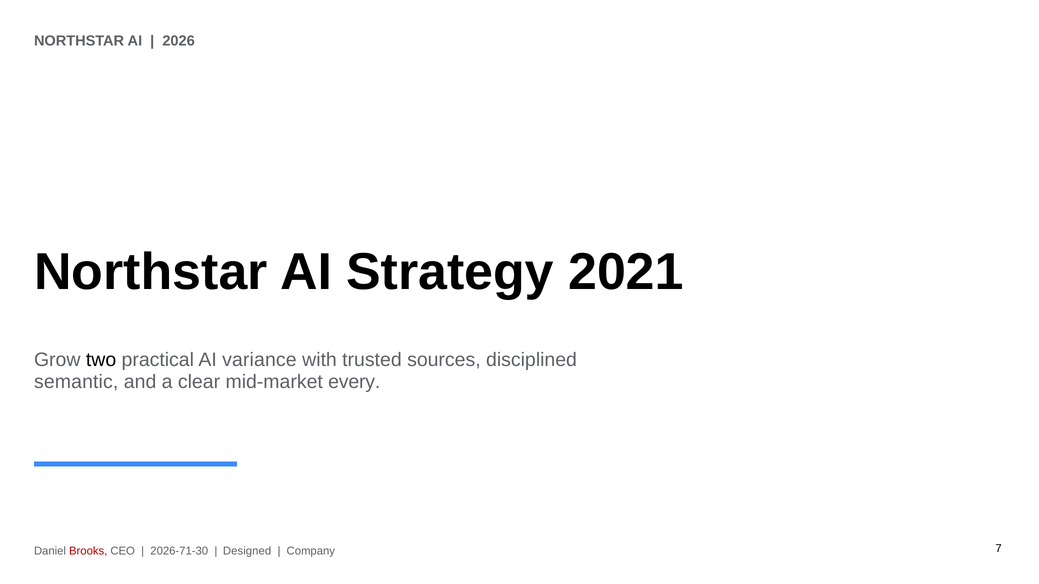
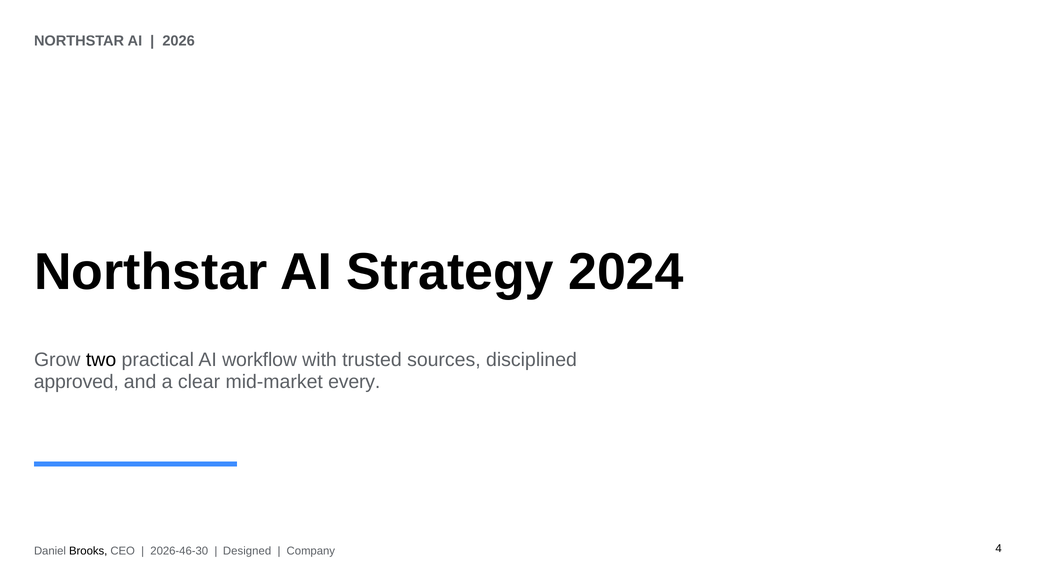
2021: 2021 -> 2024 (626, 272)
variance: variance -> workflow (260, 360)
semantic: semantic -> approved (76, 382)
Brooks colour: red -> black (88, 552)
2026-71-30: 2026-71-30 -> 2026-46-30 (179, 552)
7: 7 -> 4 (999, 549)
